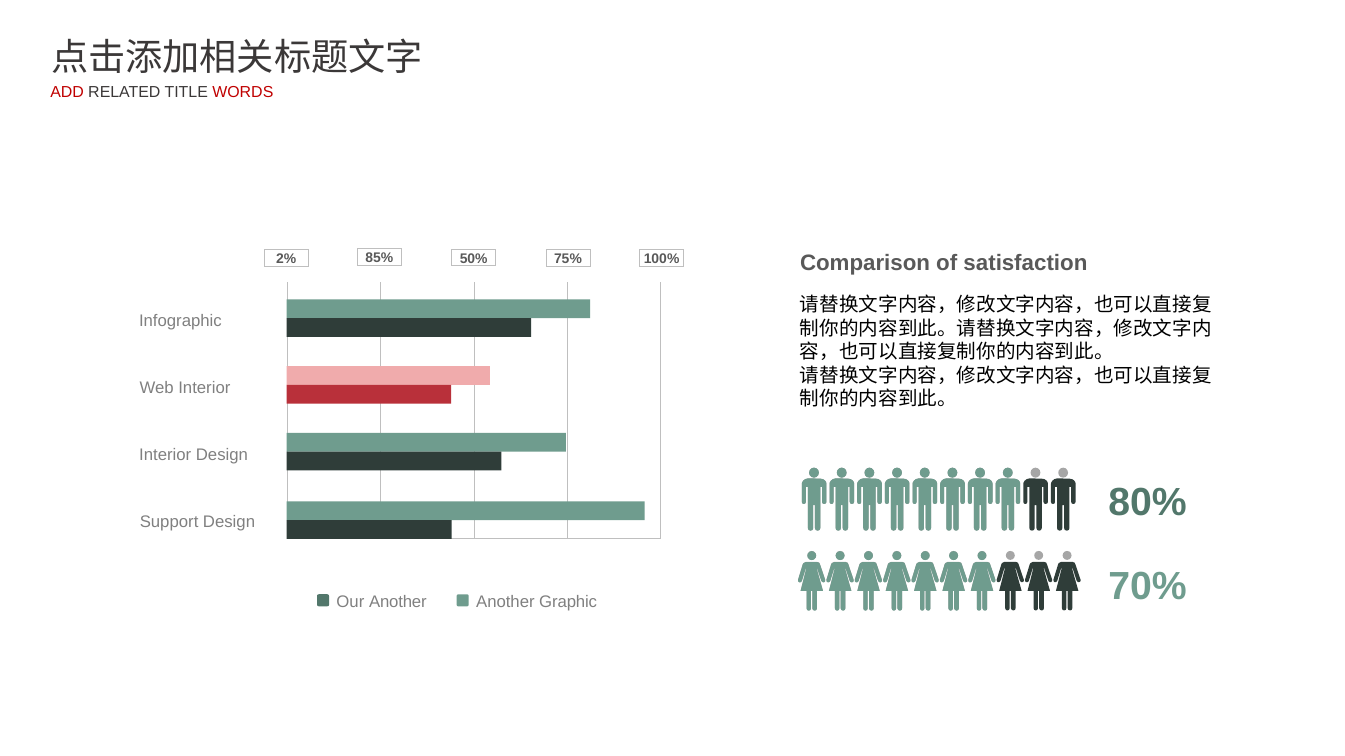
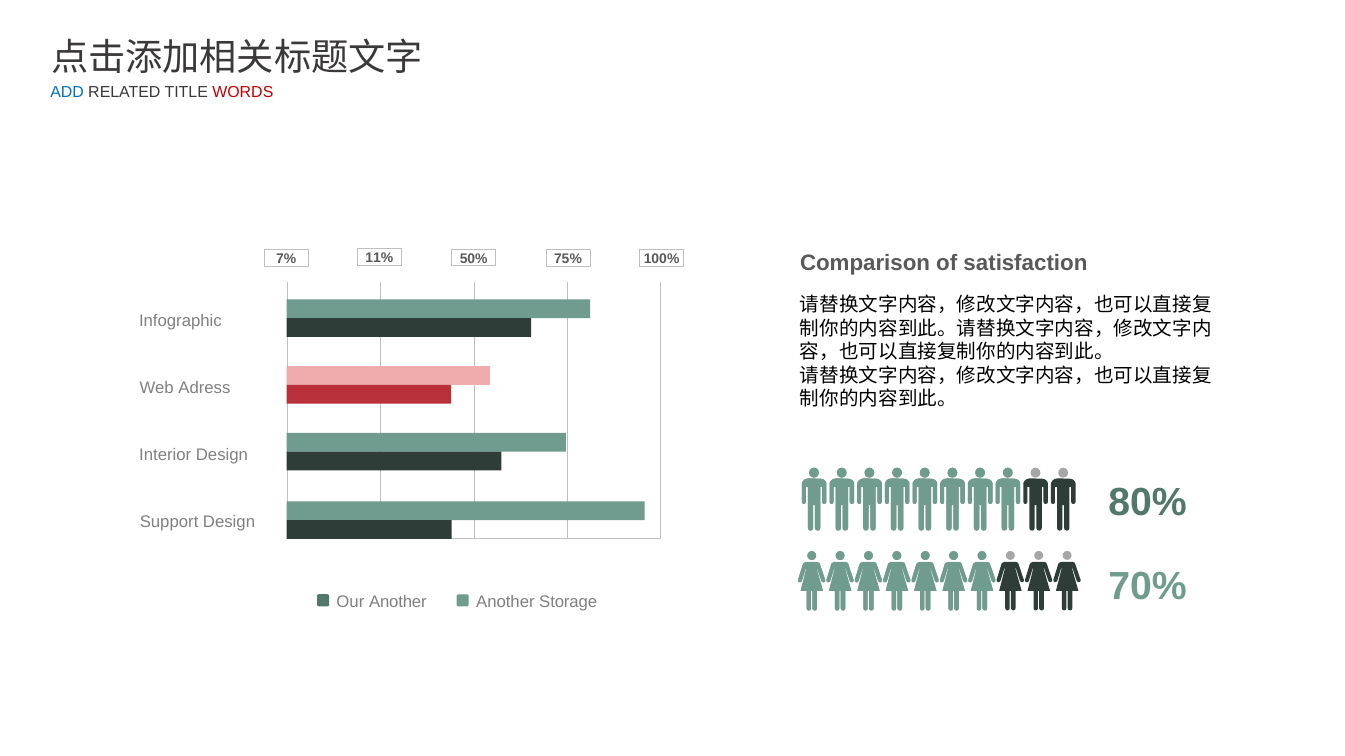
ADD colour: red -> blue (67, 92)
85%: 85% -> 11% (379, 259)
2%: 2% -> 7% (286, 259)
Web Interior: Interior -> Adress (204, 388)
Graphic: Graphic -> Storage (568, 603)
